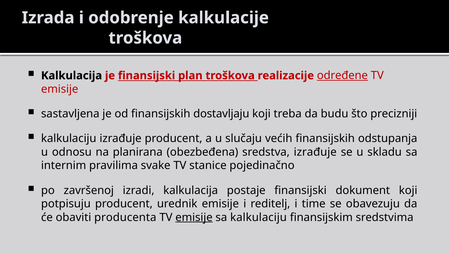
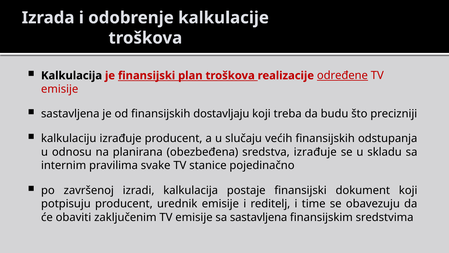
producenta: producenta -> zaključenim (125, 217)
emisije underline: present -> none (194, 217)
sa kalkulaciju: kalkulaciju -> sastavljena (259, 217)
